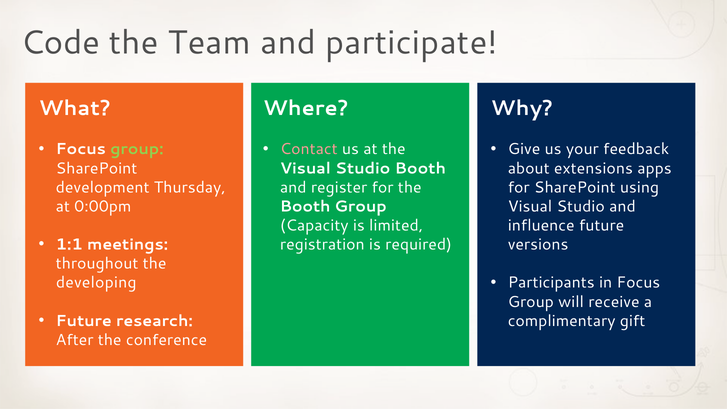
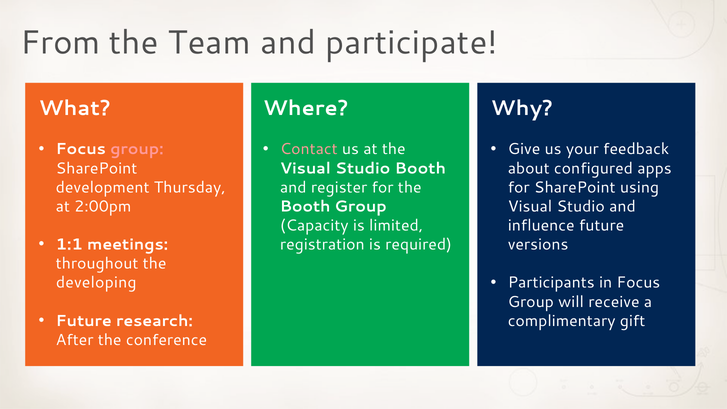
Code: Code -> From (60, 43)
group colour: light green -> pink (137, 149)
extensions: extensions -> configured (593, 168)
0:00pm: 0:00pm -> 2:00pm (103, 206)
